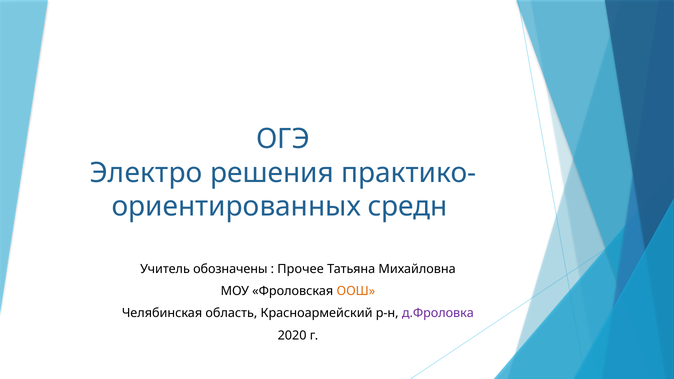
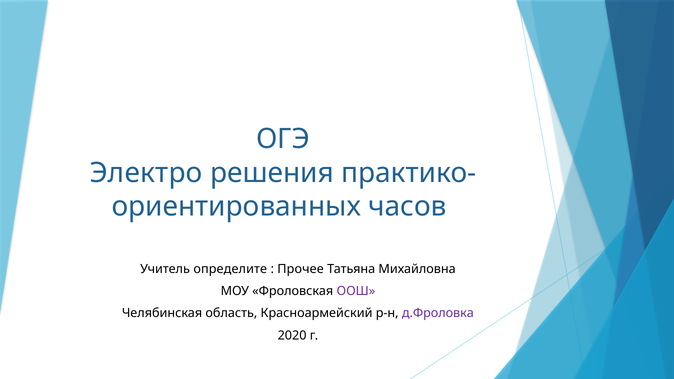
средн: средн -> часов (408, 207)
обозначены: обозначены -> определите (230, 269)
ООШ colour: orange -> purple (356, 291)
